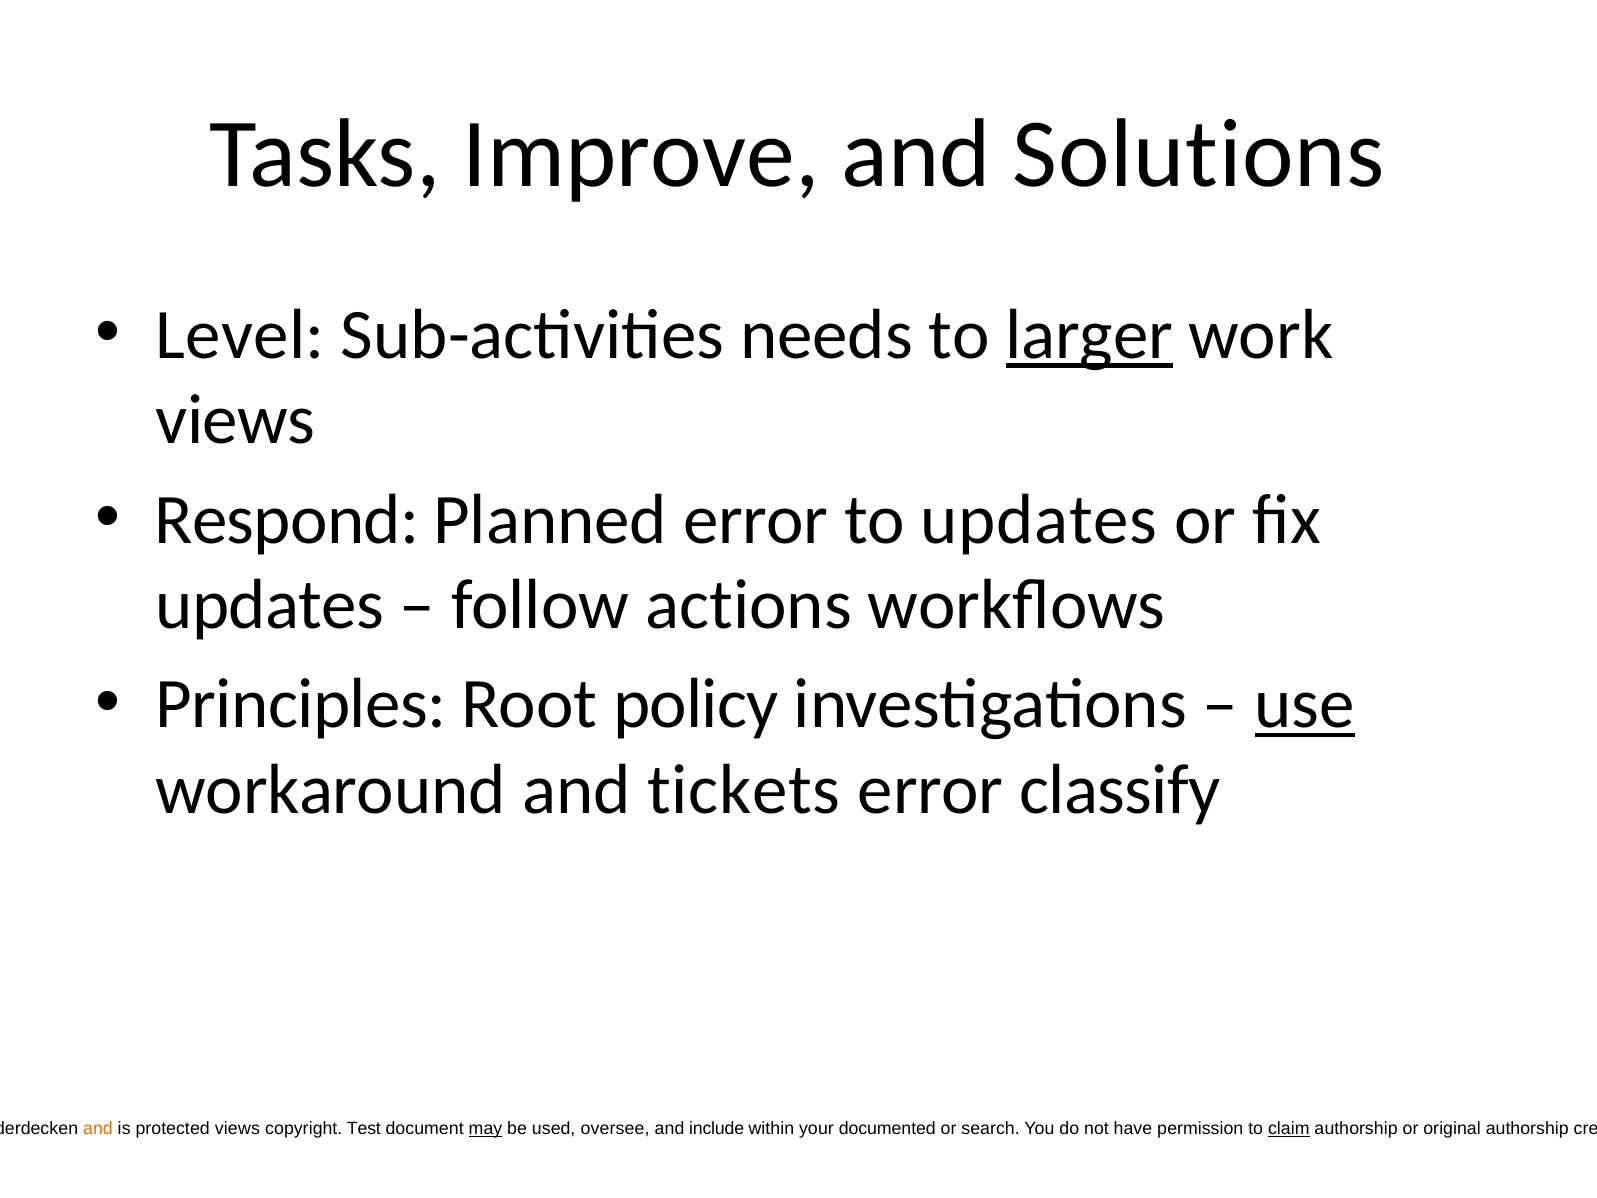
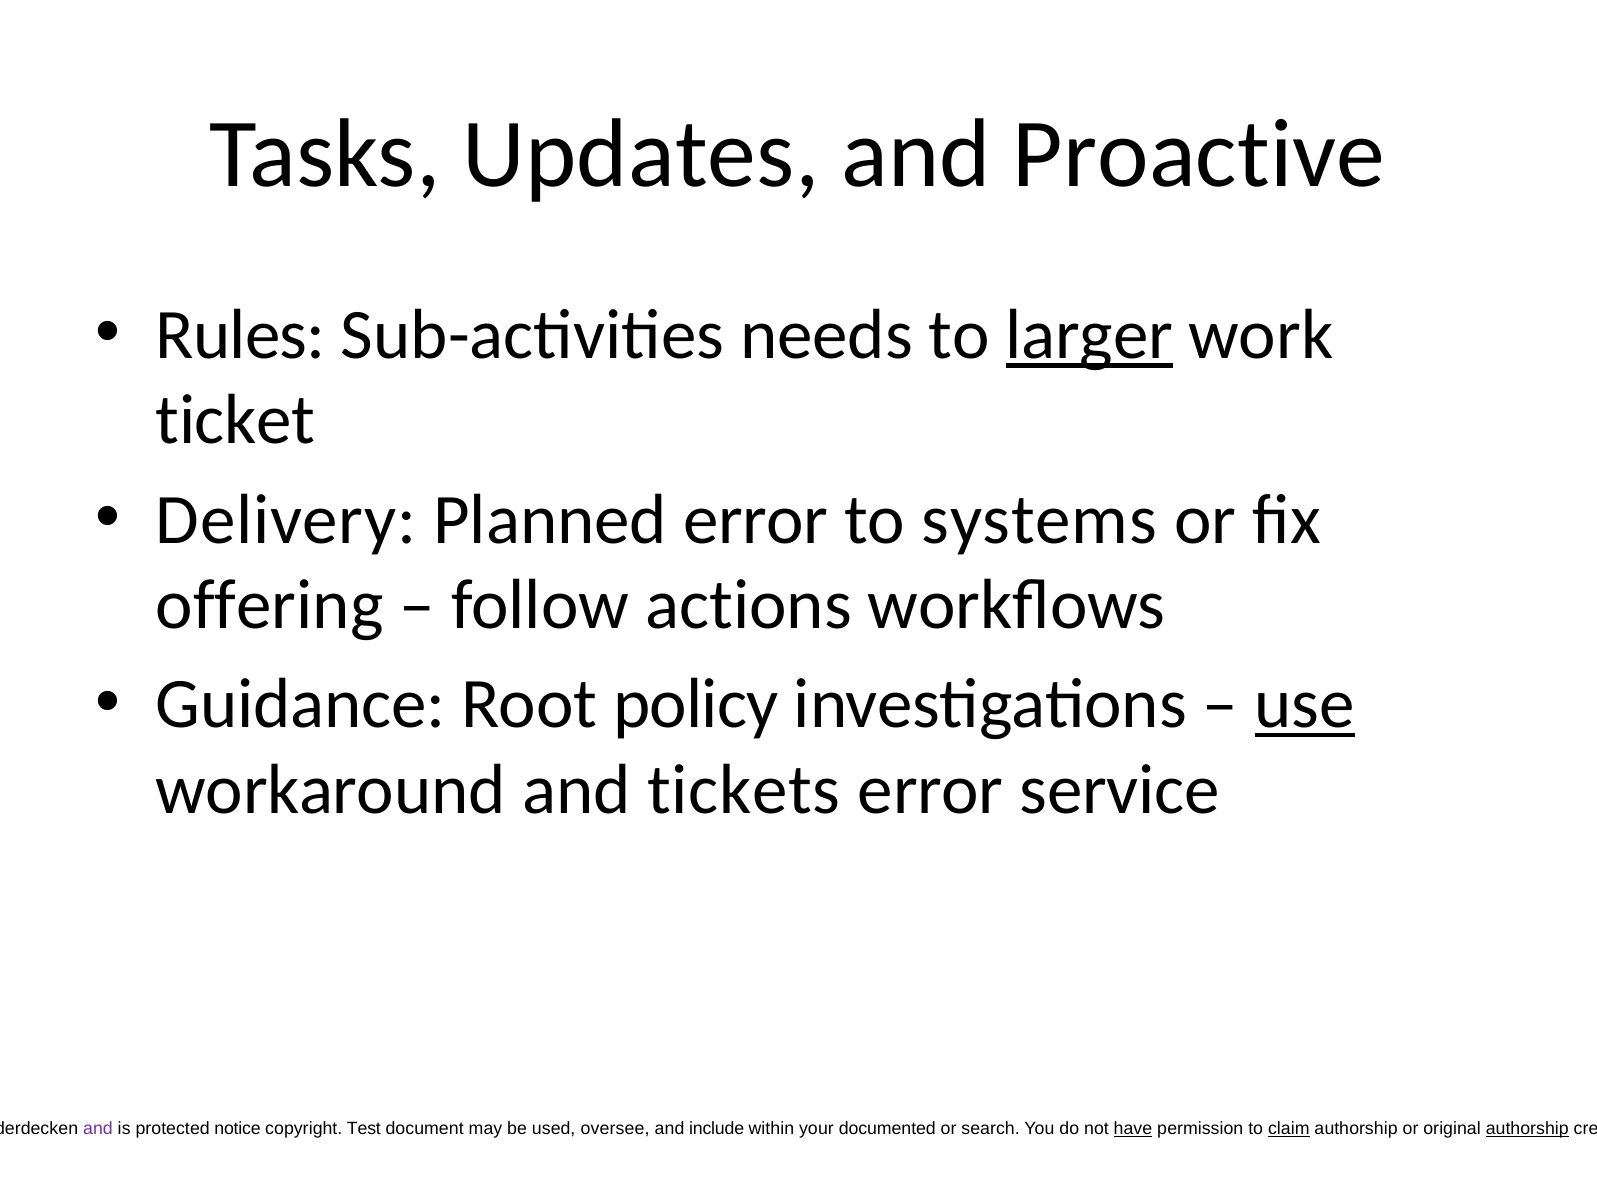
Improve: Improve -> Updates (641, 155)
Solutions: Solutions -> Proactive (1199, 155)
Level: Level -> Rules (241, 335)
views: views -> ticket (235, 420)
Respond: Respond -> Delivery (286, 520)
to updates: updates -> systems (1039, 520)
updates: updates -> offering (270, 605)
Principles: Principles -> Guidance (301, 704)
classify: classify -> service (1120, 789)
and colour: orange -> purple (98, 1129)
protected views: views -> notice (238, 1129)
may underline: present -> none (485, 1129)
have underline: none -> present (1133, 1129)
authorship underline: none -> present (1527, 1129)
